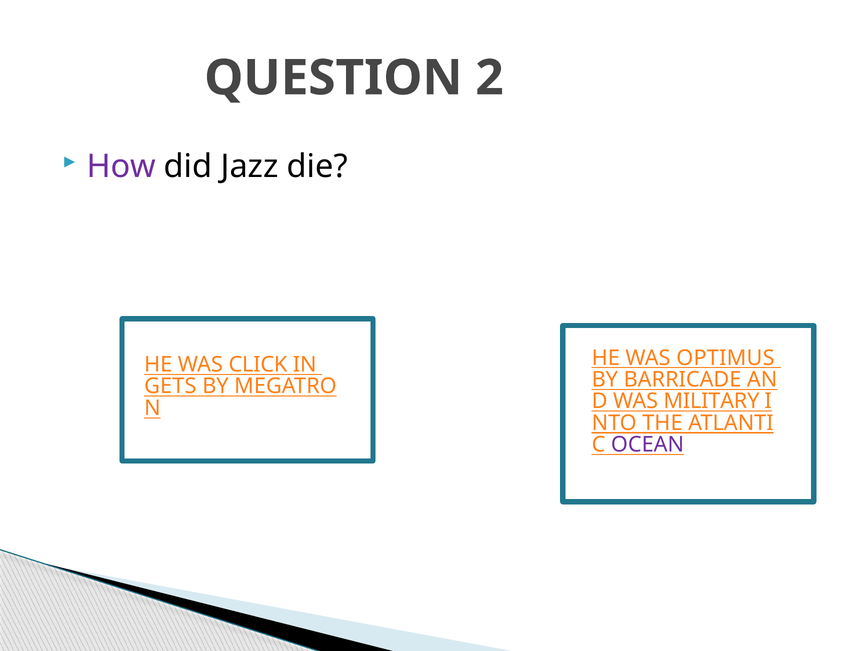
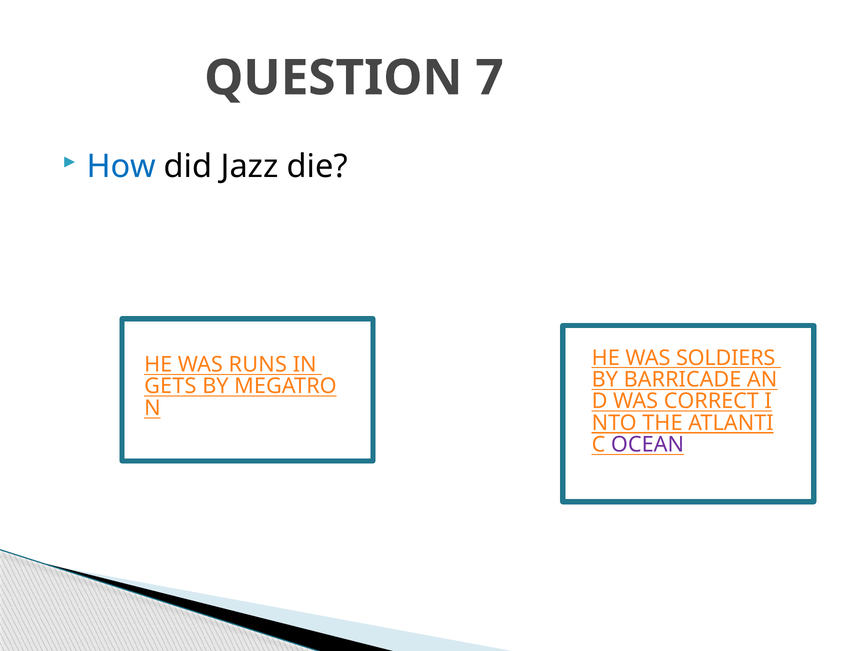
2: 2 -> 7 (490, 78)
How colour: purple -> blue (121, 167)
OPTIMUS: OPTIMUS -> SOLDIERS (726, 358)
CLICK: CLICK -> RUNS (258, 365)
MILITARY: MILITARY -> CORRECT (711, 401)
